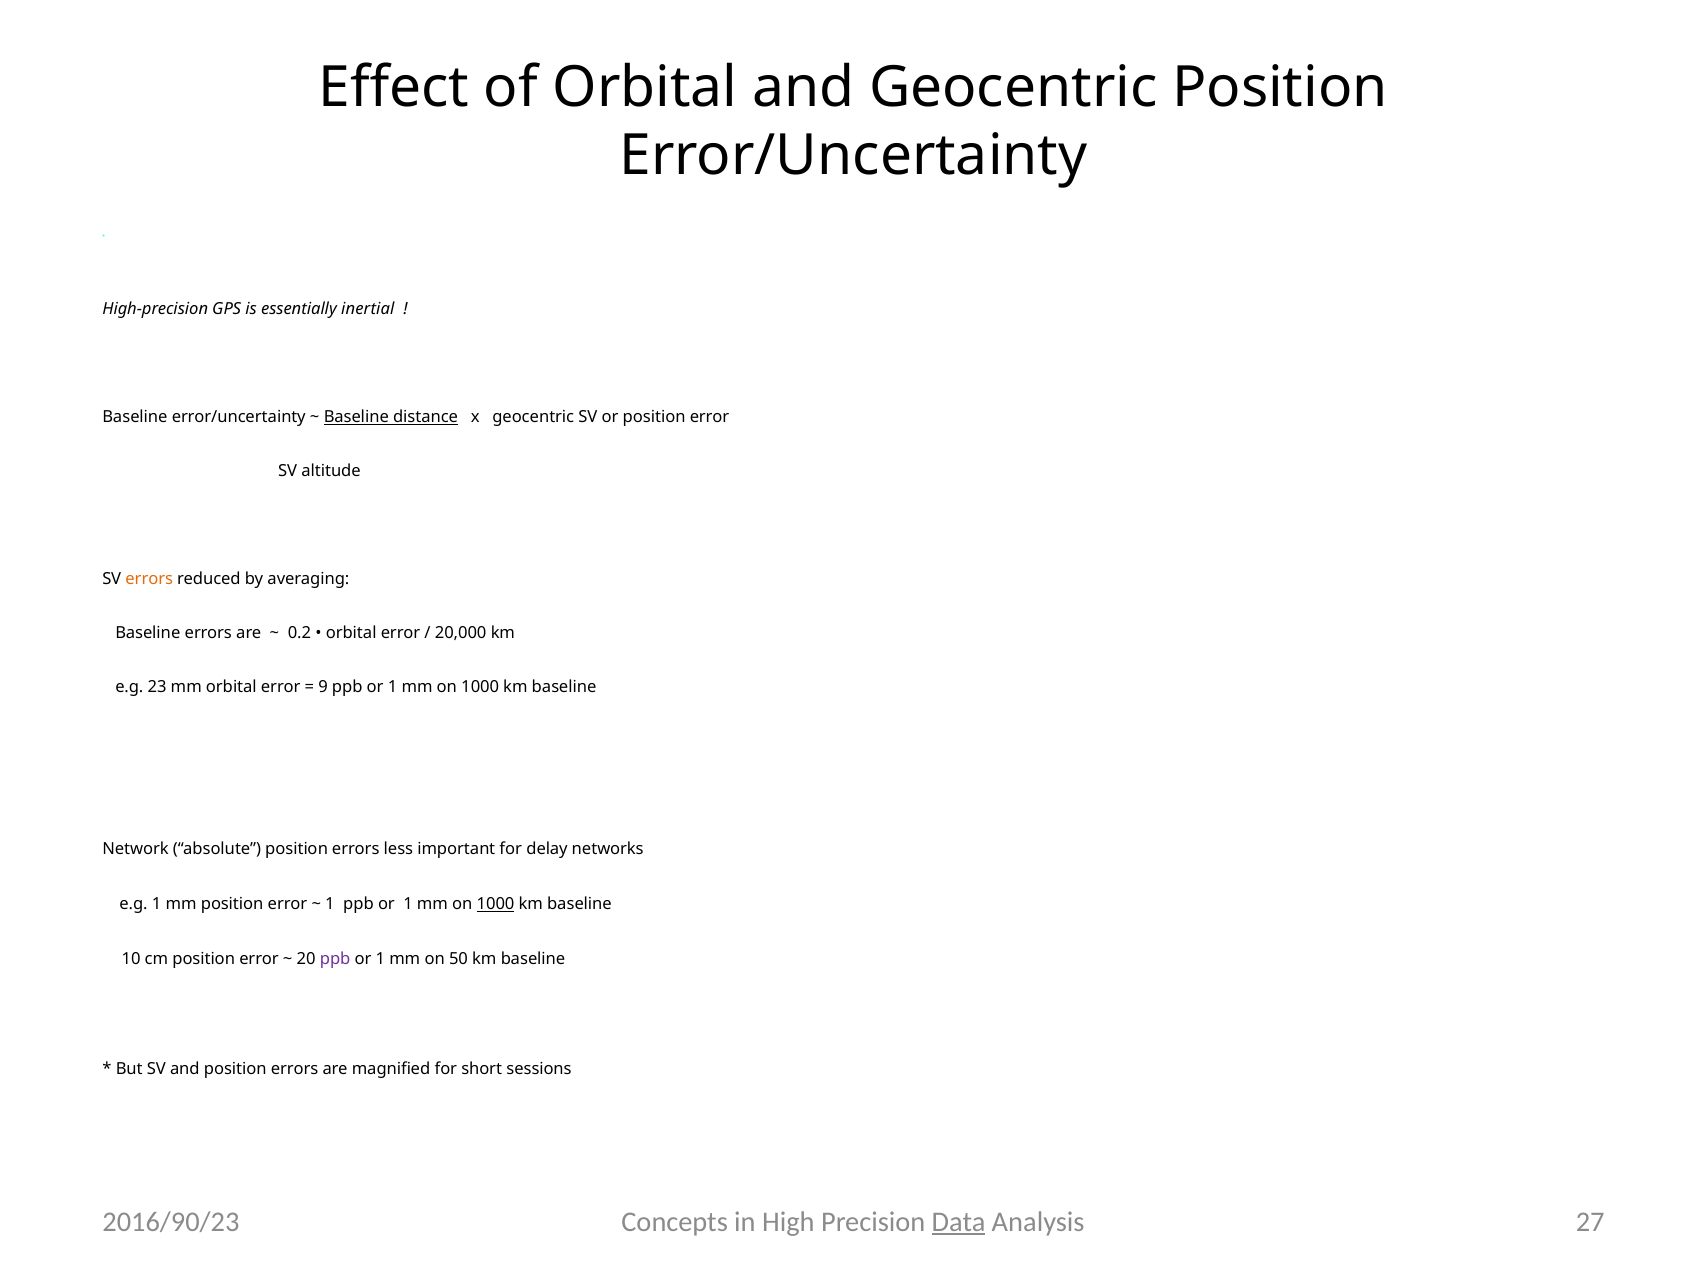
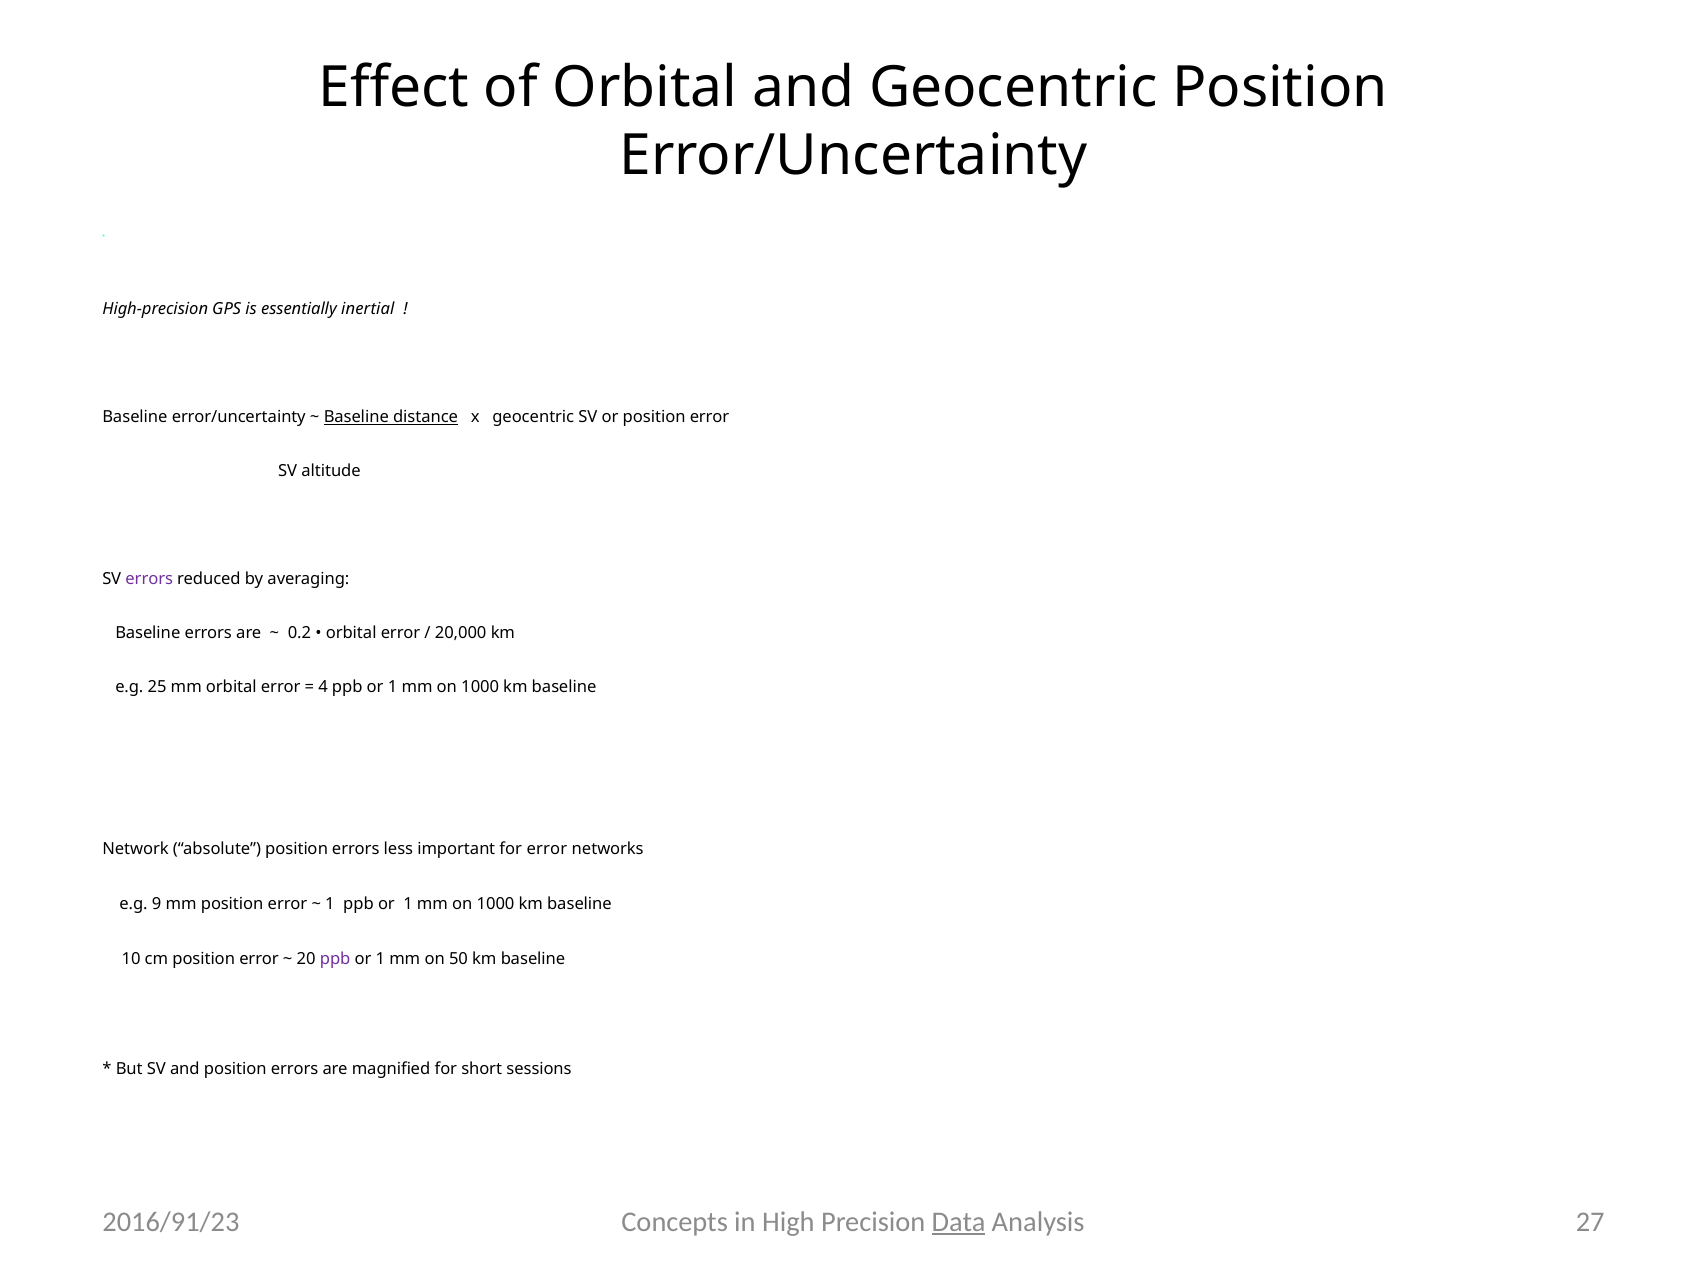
errors colour: orange -> purple (149, 579)
23: 23 -> 25 (157, 687)
9: 9 -> 4 (323, 687)
for delay: delay -> error (547, 849)
e.g 1: 1 -> 9 (157, 904)
1000 underline: present -> none (496, 904)
2016/90/23: 2016/90/23 -> 2016/91/23 (171, 1223)
